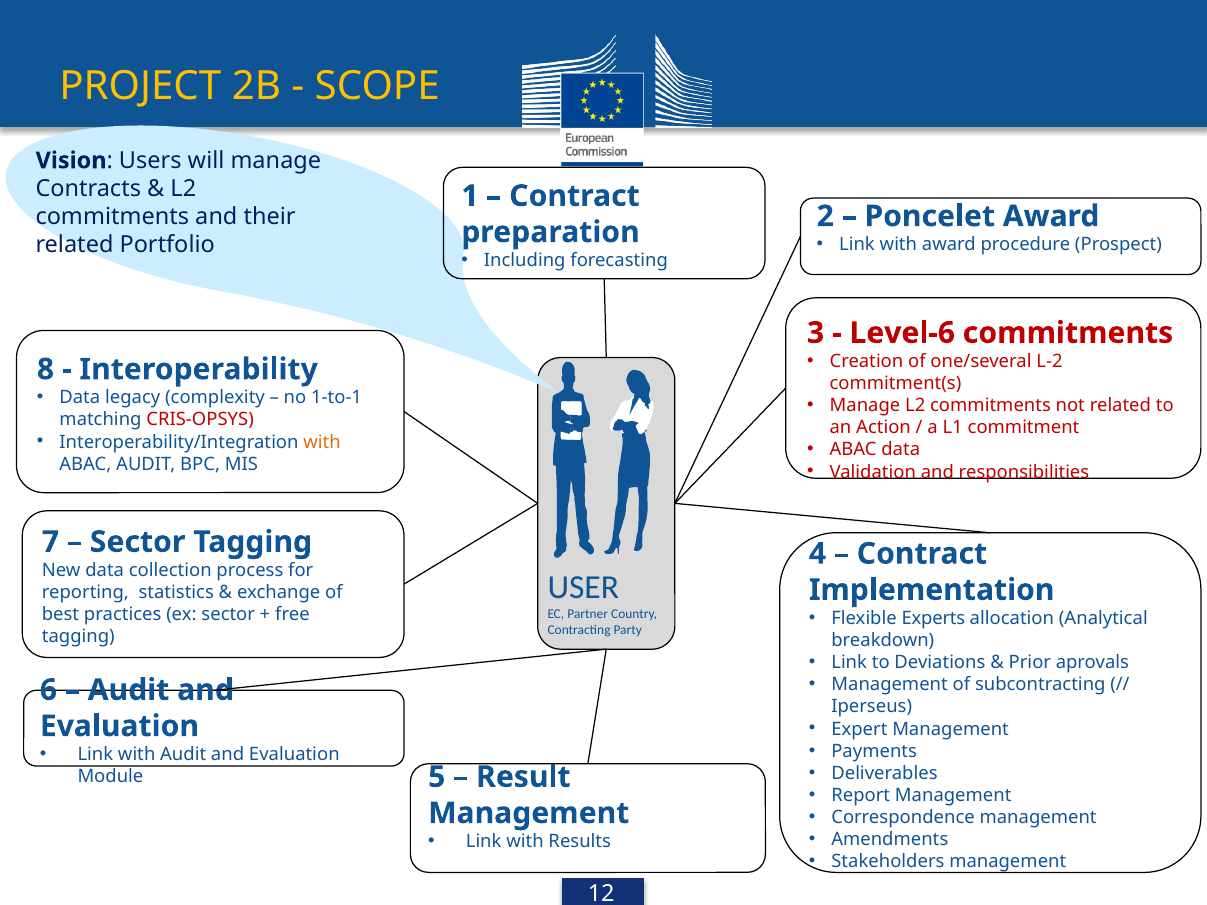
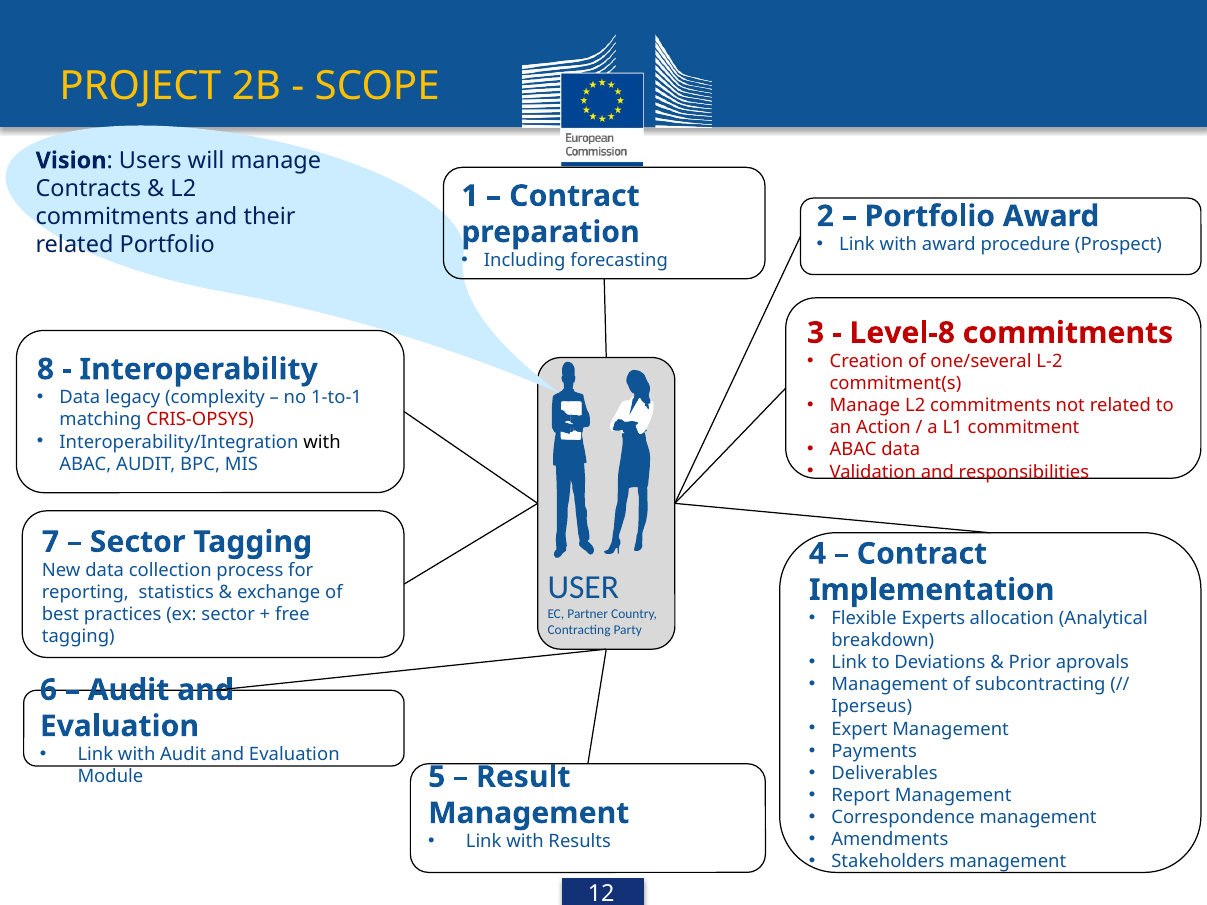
Poncelet: Poncelet -> Portfolio (930, 216)
Level-6: Level-6 -> Level-8 (902, 333)
with colour: orange -> black (322, 442)
